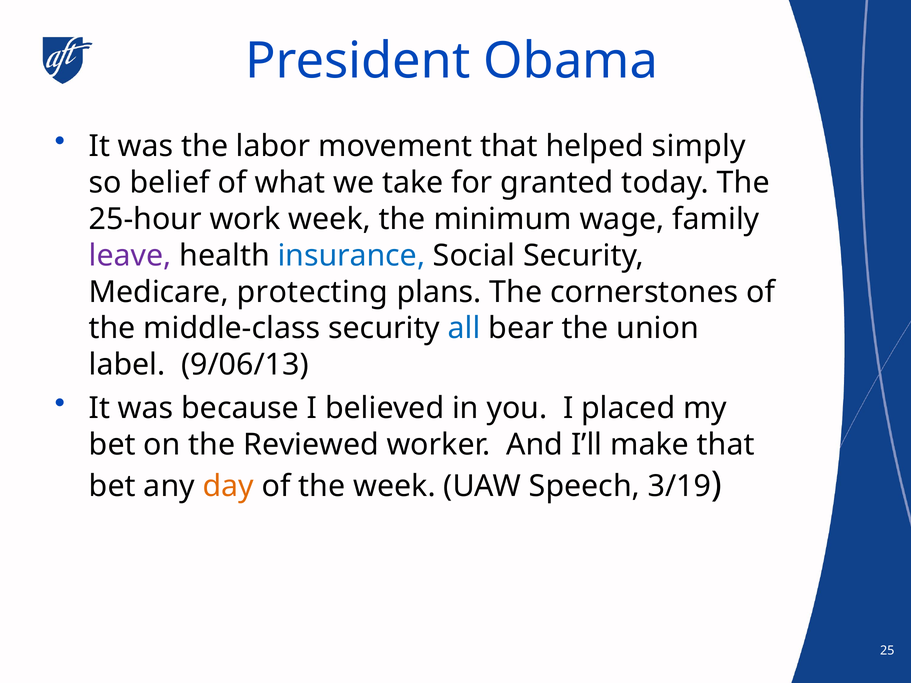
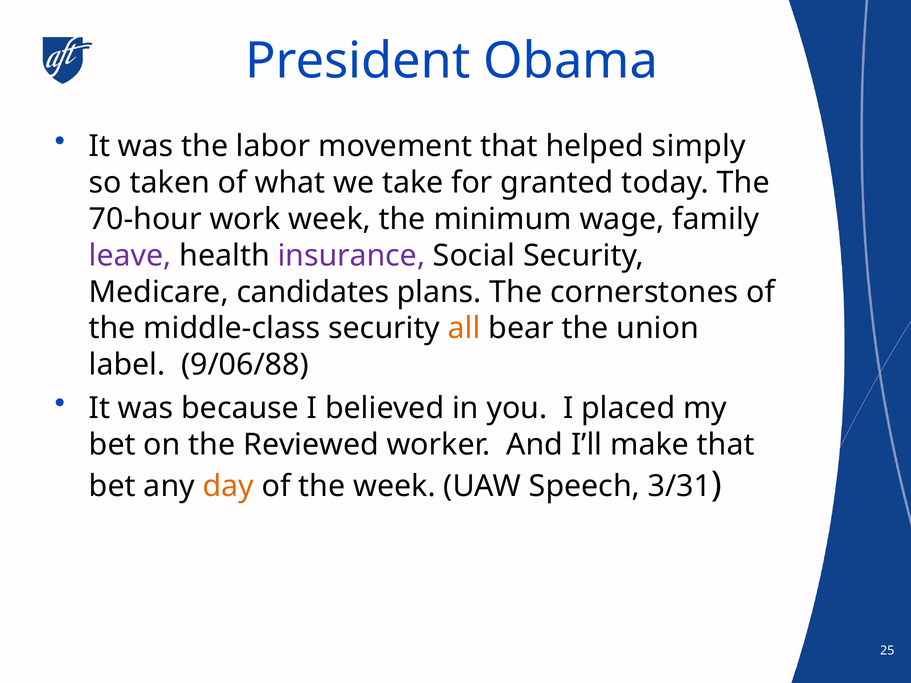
belief: belief -> taken (170, 183)
25-hour: 25-hour -> 70-hour (145, 219)
insurance colour: blue -> purple (351, 256)
protecting: protecting -> candidates (313, 292)
all colour: blue -> orange (464, 329)
9/06/13: 9/06/13 -> 9/06/88 (245, 365)
3/19: 3/19 -> 3/31 (679, 487)
